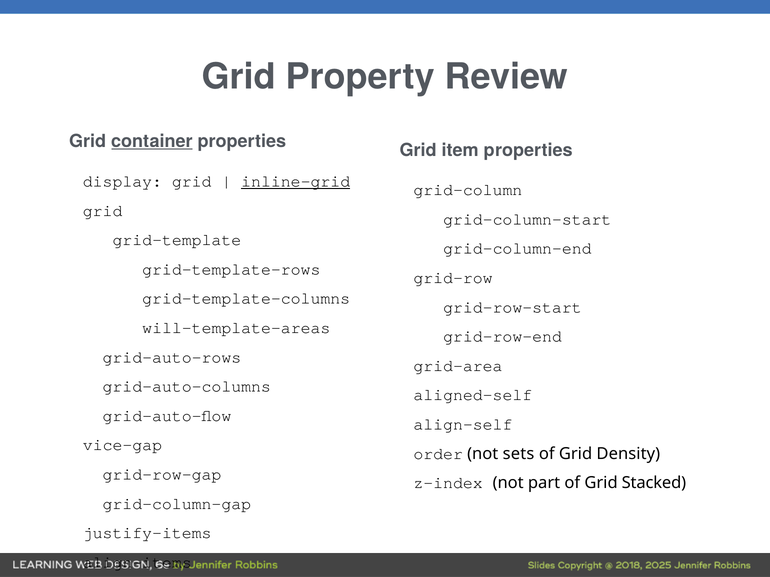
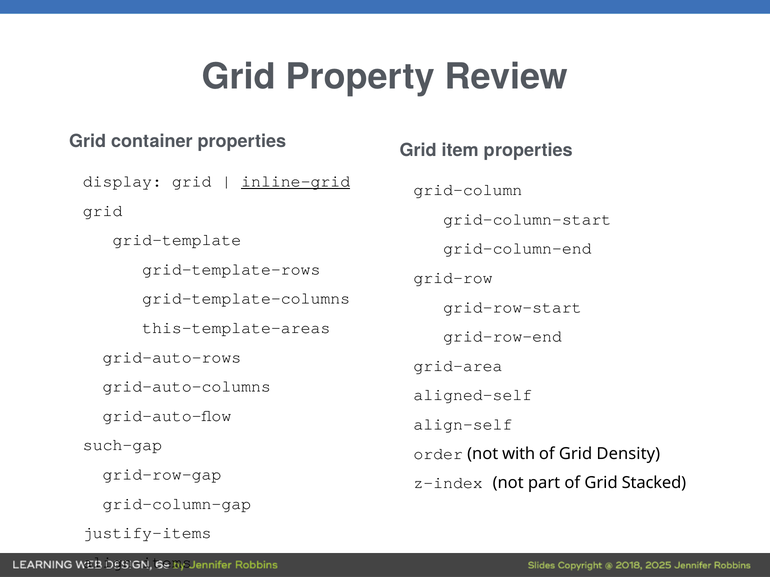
container underline: present -> none (152, 142)
will-template-areas: will-template-areas -> this-template-areas (236, 328)
vice-gap: vice-gap -> such-gap (122, 445)
sets: sets -> with (519, 454)
